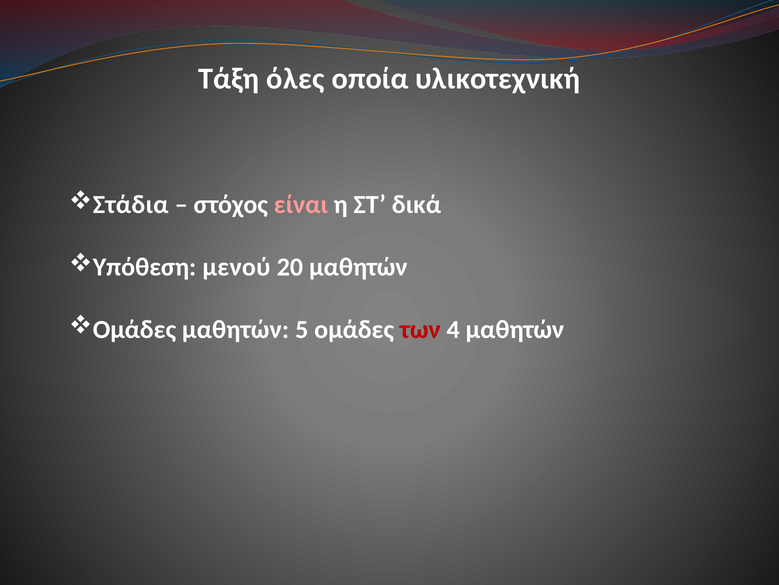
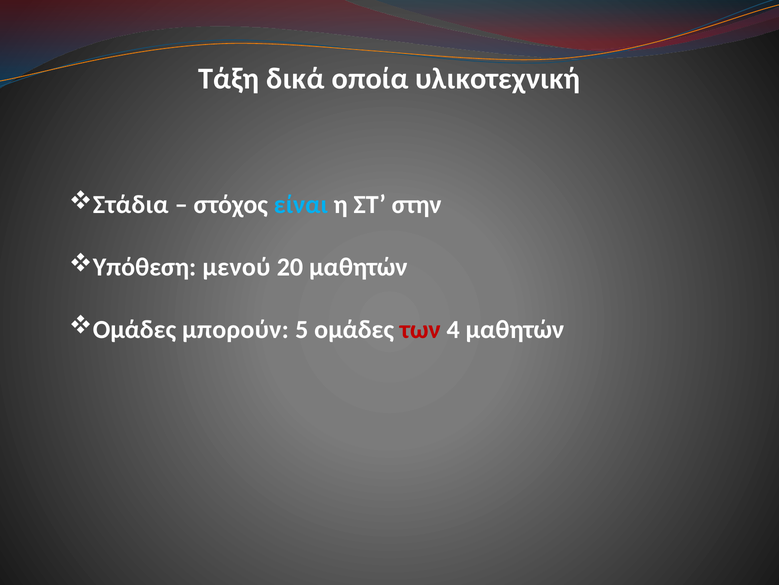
όλες: όλες -> δικά (295, 79)
είναι colour: pink -> light blue (301, 205)
δικά: δικά -> στην (417, 205)
Ομάδες μαθητών: μαθητών -> μπορούν (235, 329)
